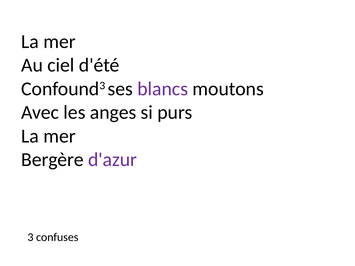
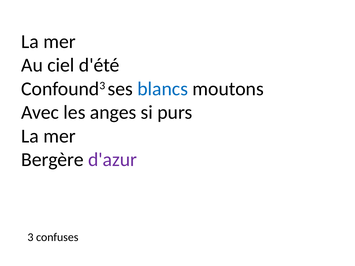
blancs colour: purple -> blue (163, 89)
